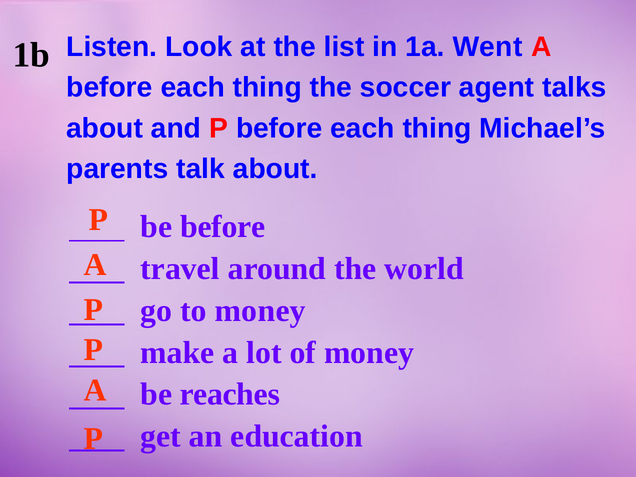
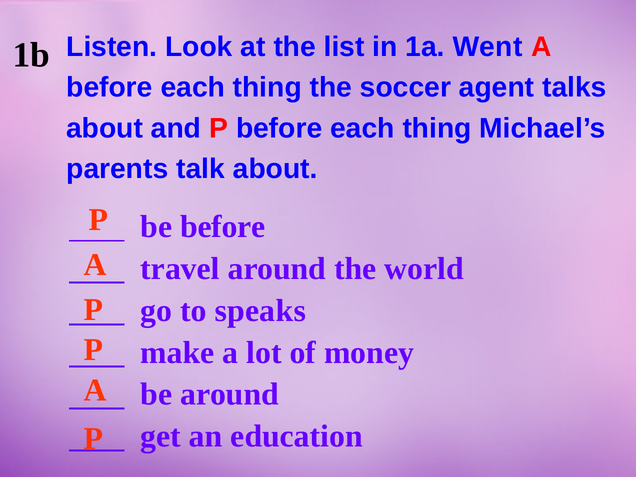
to money: money -> speaks (260, 311)
be reaches: reaches -> around (230, 394)
